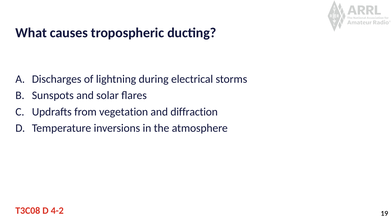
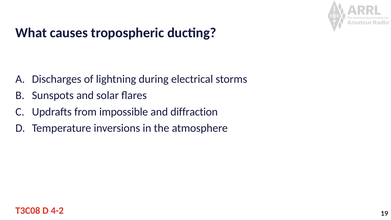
vegetation: vegetation -> impossible (124, 112)
